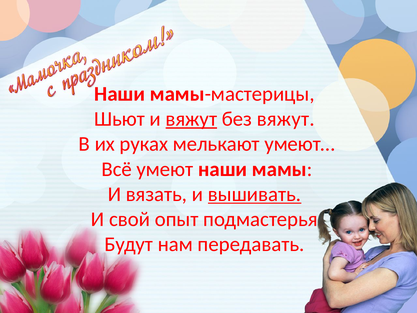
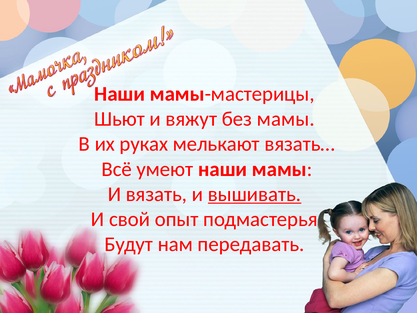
вяжут underline: present -> none (191, 119)
без вяжут: вяжут -> мамы (286, 119)
умеют…: умеют… -> вязать… (300, 144)
